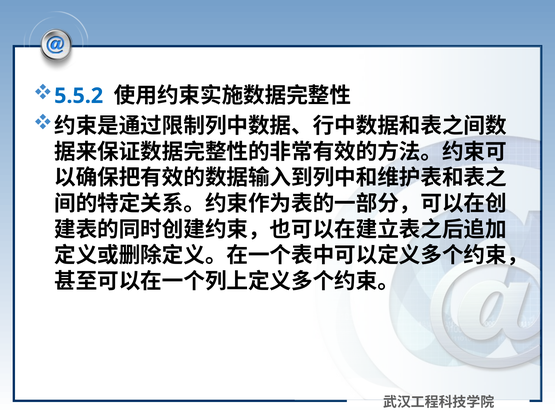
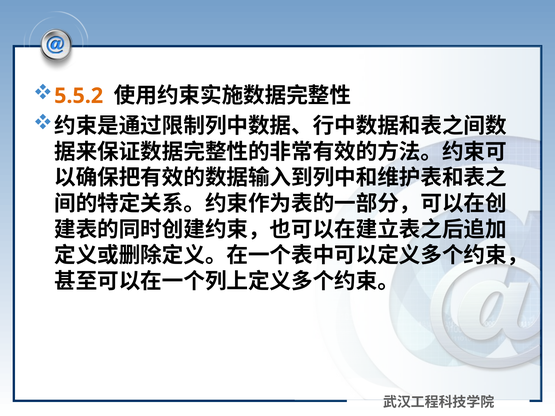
5.5.2 colour: blue -> orange (79, 96)
